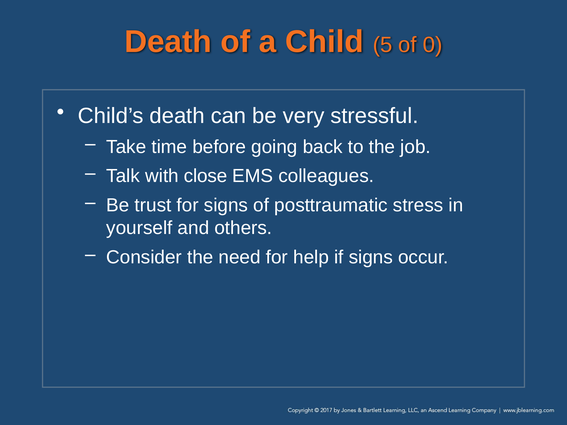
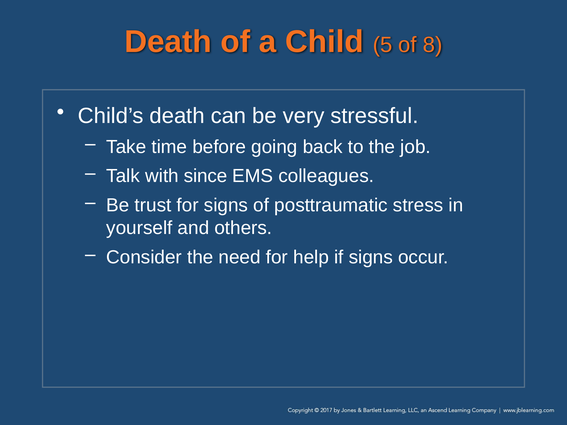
0: 0 -> 8 (433, 45)
close: close -> since (206, 176)
